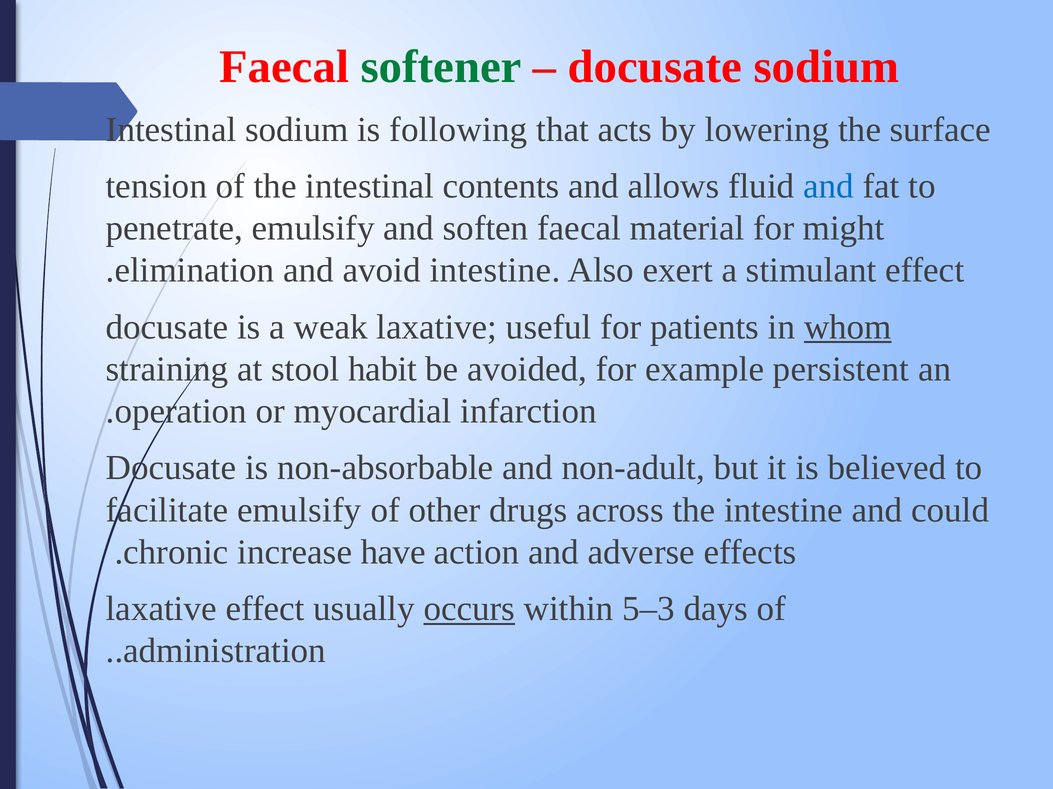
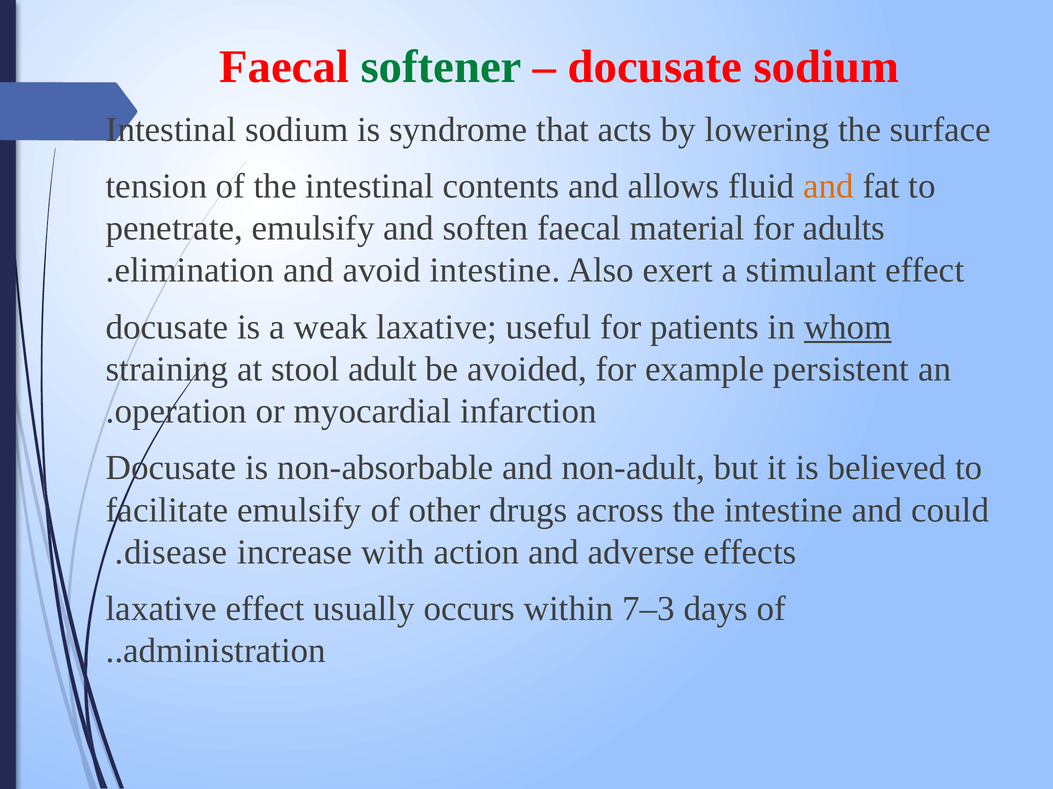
following: following -> syndrome (458, 130)
and colour: blue -> orange (828, 186)
might: might -> adults (844, 228)
habit: habit -> adult (383, 369)
chronic: chronic -> disease (176, 553)
have: have -> with (393, 553)
occurs underline: present -> none (469, 609)
5–3: 5–3 -> 7–3 (649, 609)
